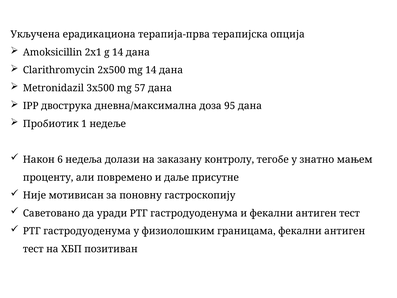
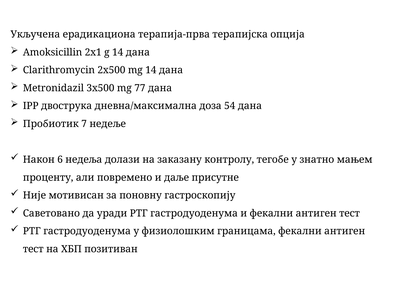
57: 57 -> 77 (140, 88)
95: 95 -> 54 (230, 106)
1: 1 -> 7 (84, 124)
